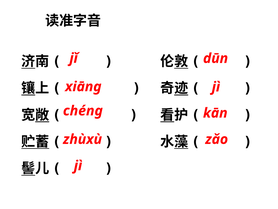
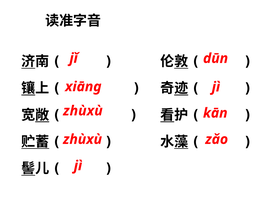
chéng: chéng -> zhùxù (83, 111)
